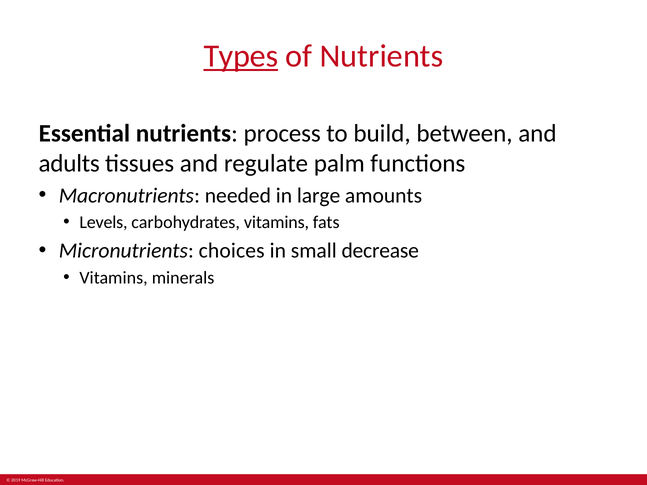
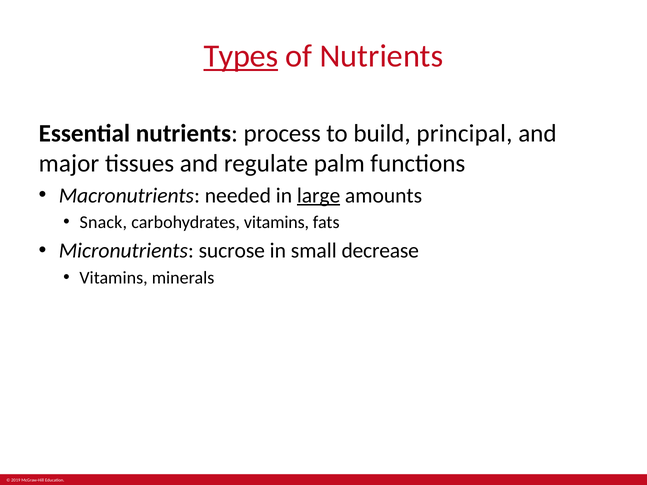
between: between -> principal (464, 133)
adults: adults -> major (69, 163)
large underline: none -> present (319, 196)
Levels: Levels -> Snack (103, 223)
choices: choices -> sucrose (232, 251)
